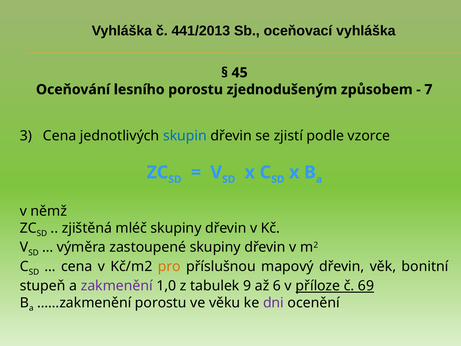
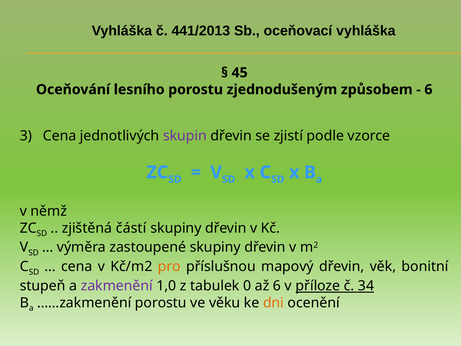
7: 7 -> 6 (428, 89)
skupin colour: blue -> purple (185, 136)
mléč: mléč -> částí (131, 228)
9: 9 -> 0 (247, 286)
69: 69 -> 34 (366, 286)
dni colour: purple -> orange (273, 302)
